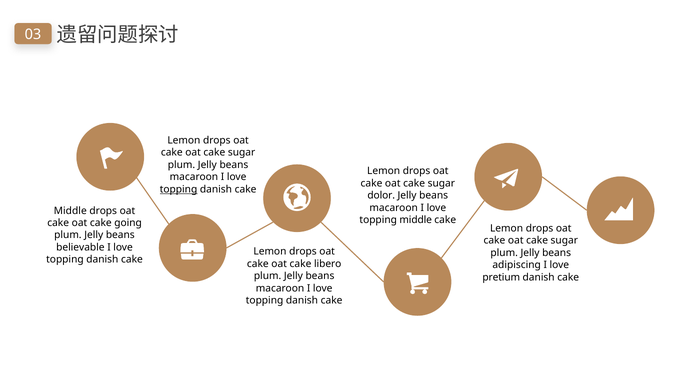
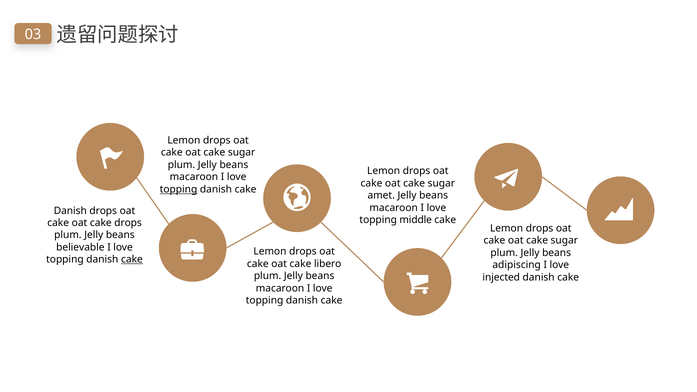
dolor: dolor -> amet (381, 195)
Middle: Middle -> Danish (70, 211)
cake going: going -> drops (128, 223)
cake underline: none -> present (132, 260)
pretium: pretium -> injected (501, 277)
